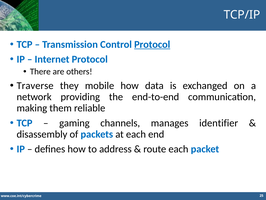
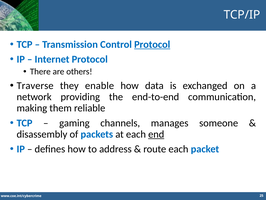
mobile: mobile -> enable (100, 86)
identifier: identifier -> someone (219, 123)
end underline: none -> present (156, 134)
